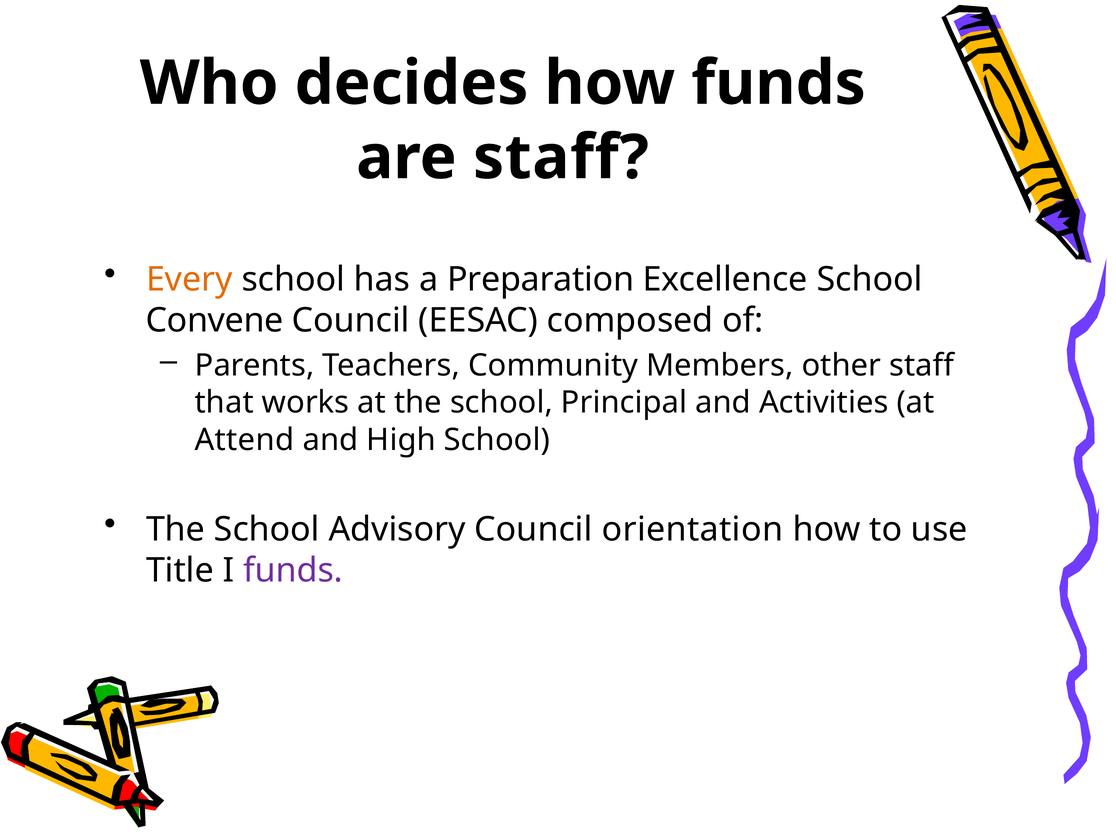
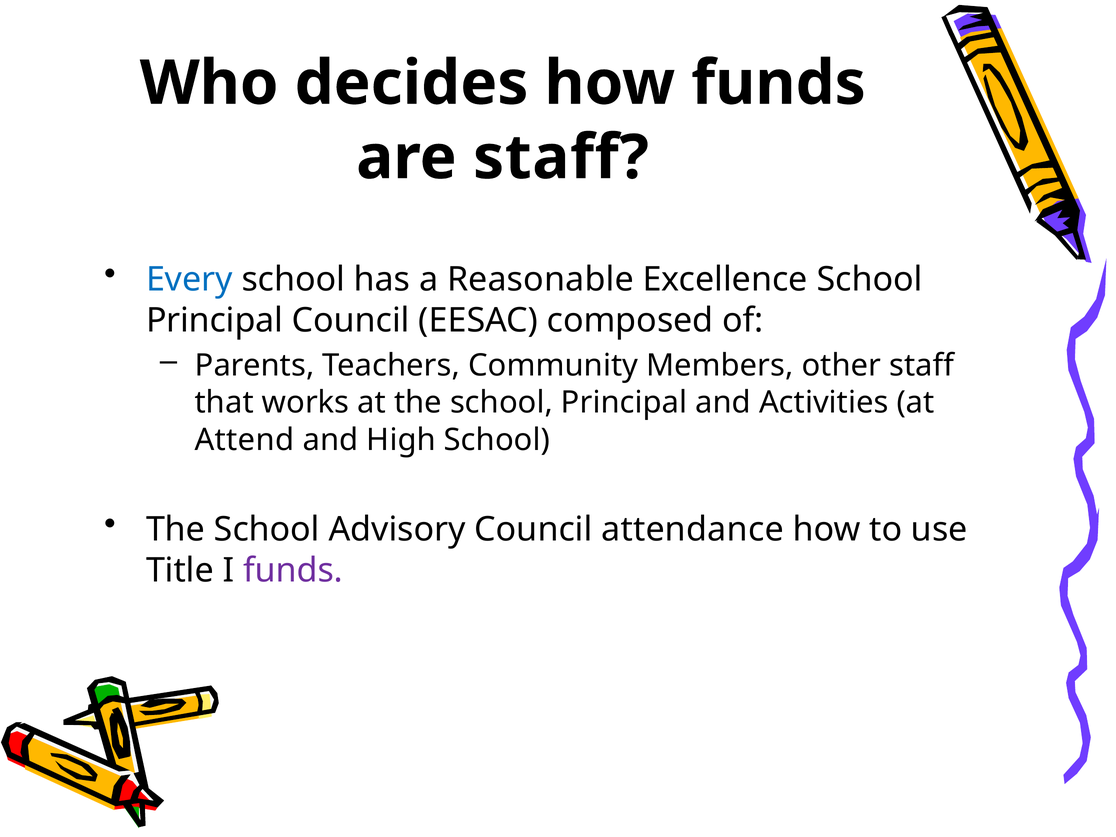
Every colour: orange -> blue (189, 280)
Preparation: Preparation -> Reasonable (540, 280)
Convene: Convene -> Principal (215, 320)
orientation: orientation -> attendance (693, 529)
